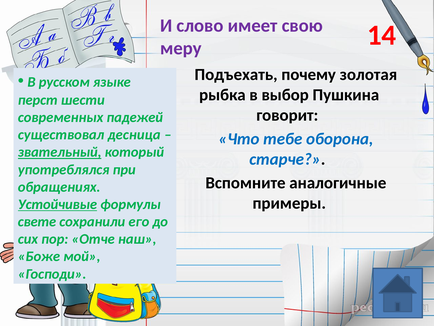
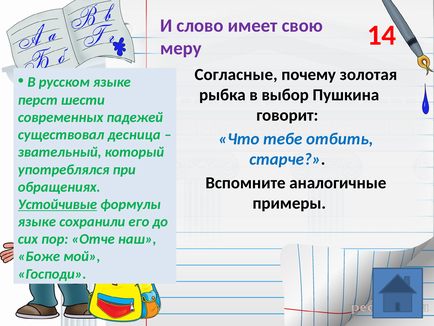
Подъехать: Подъехать -> Согласные (236, 75)
оборона: оборона -> отбить (340, 139)
звательный underline: present -> none (60, 152)
свете: свете -> языке (37, 221)
